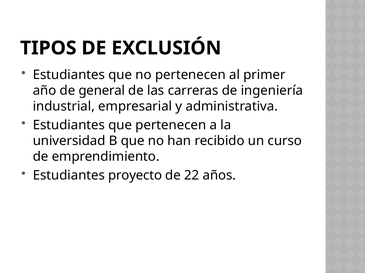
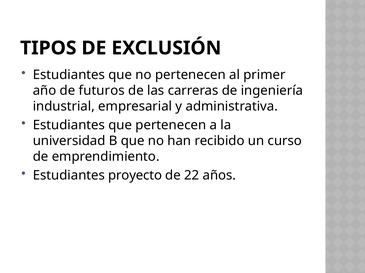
general: general -> futuros (102, 91)
